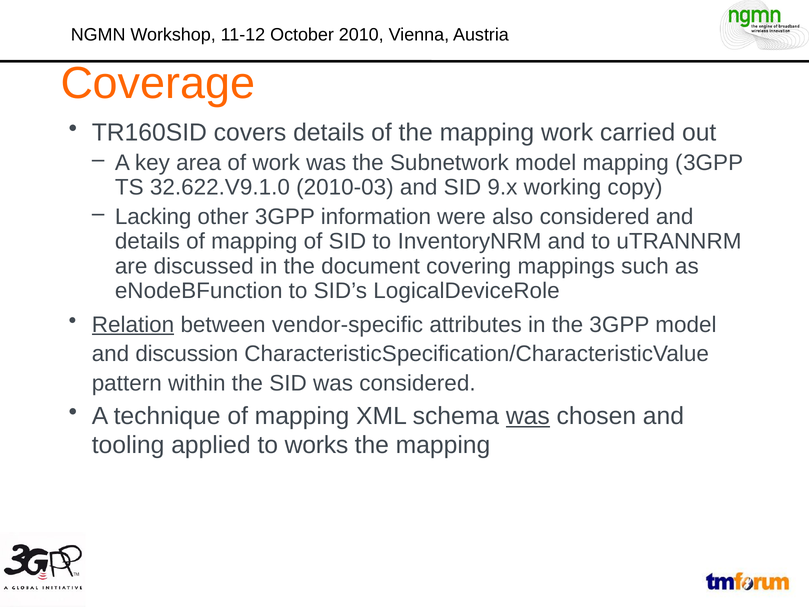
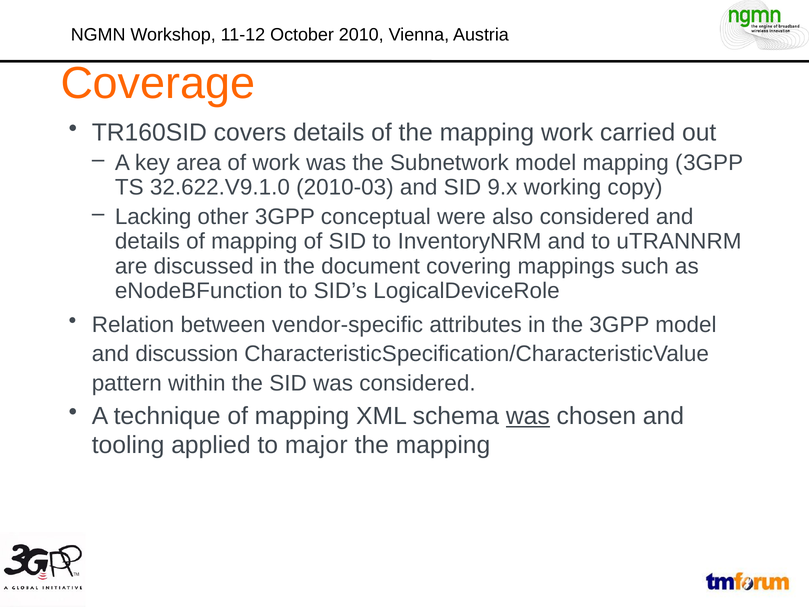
information: information -> conceptual (376, 217)
Relation underline: present -> none (133, 325)
works: works -> major (316, 445)
